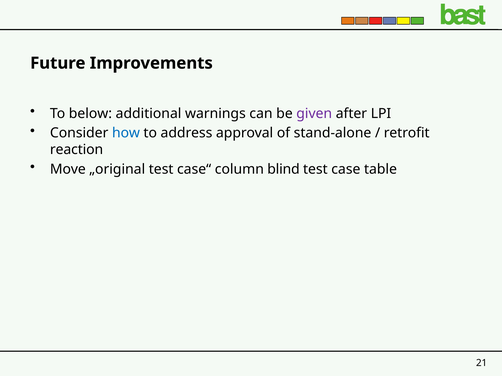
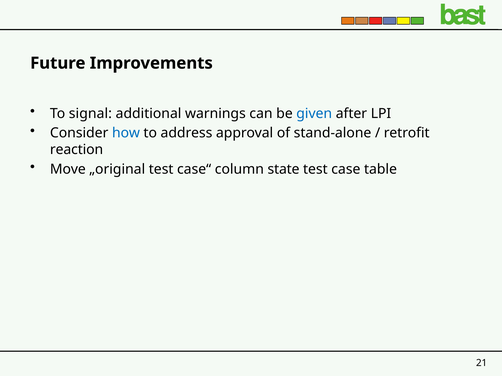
below: below -> signal (90, 114)
given colour: purple -> blue (314, 114)
blind: blind -> state (284, 169)
